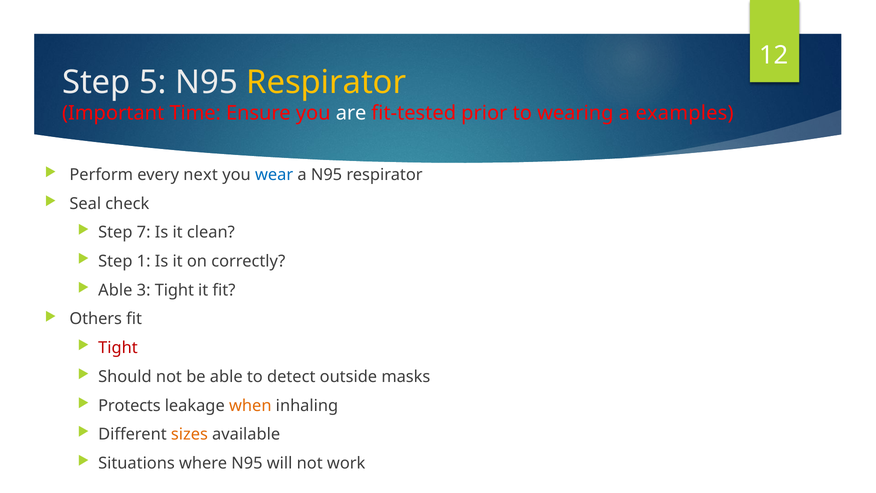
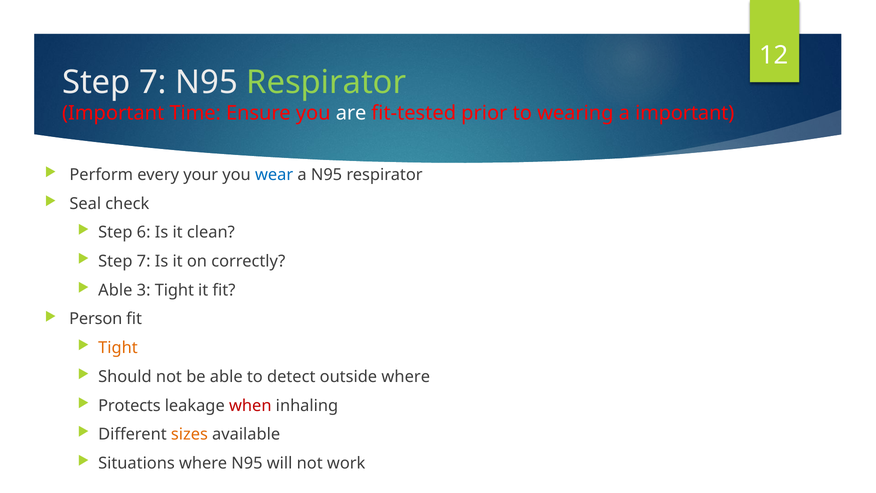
5: 5 -> 7 (153, 82)
Respirator colour: yellow -> light green (326, 82)
a examples: examples -> important (685, 113)
next: next -> your (201, 175)
7: 7 -> 6 (144, 232)
1: 1 -> 7 (144, 261)
Others: Others -> Person (96, 319)
Tight colour: red -> orange (118, 348)
outside masks: masks -> where (406, 377)
when colour: orange -> red (250, 405)
